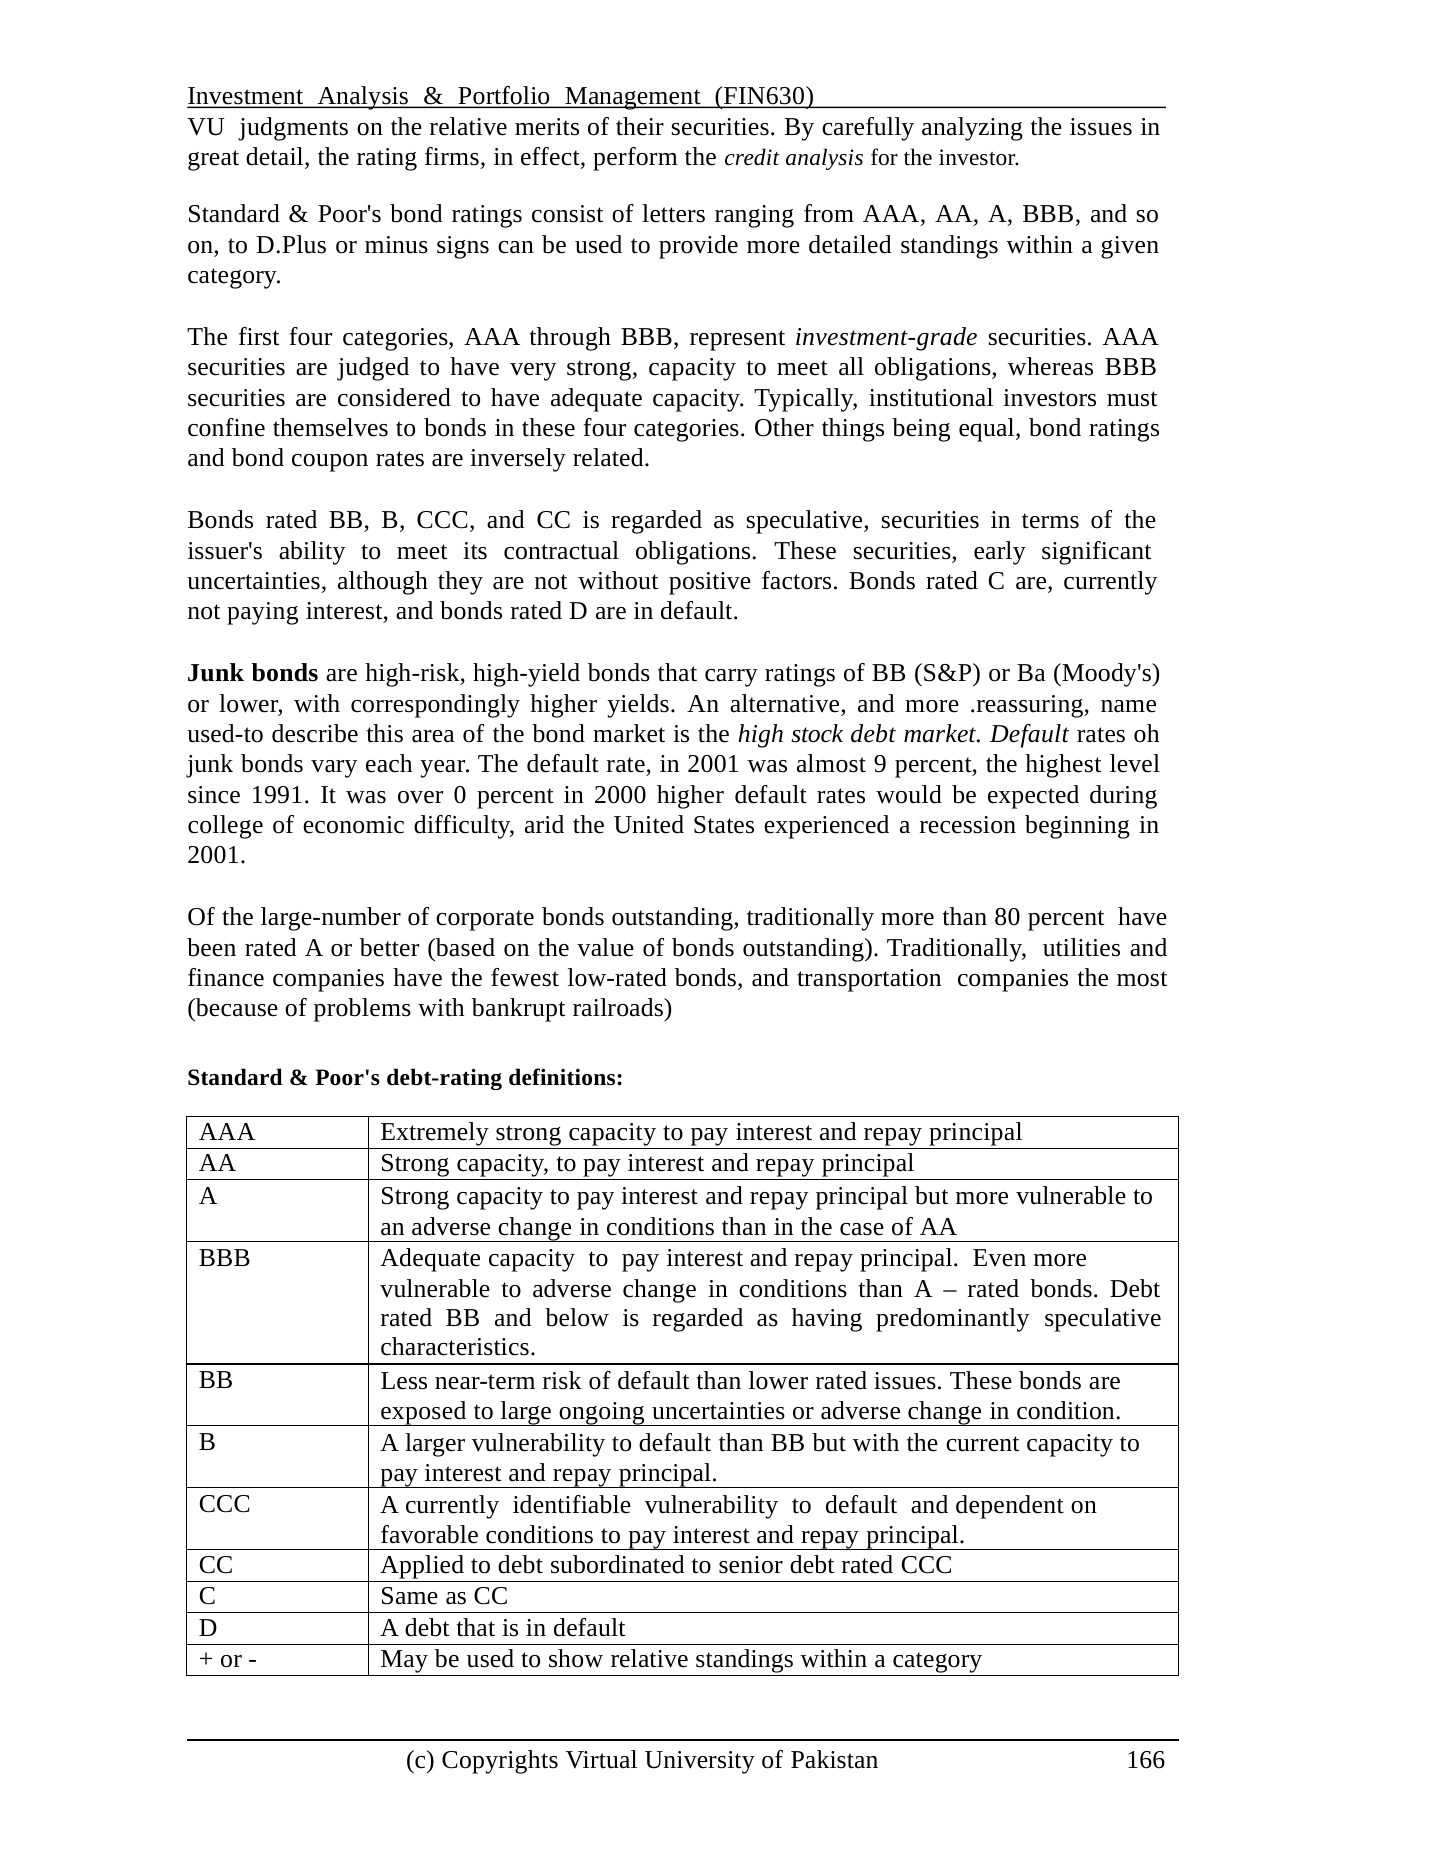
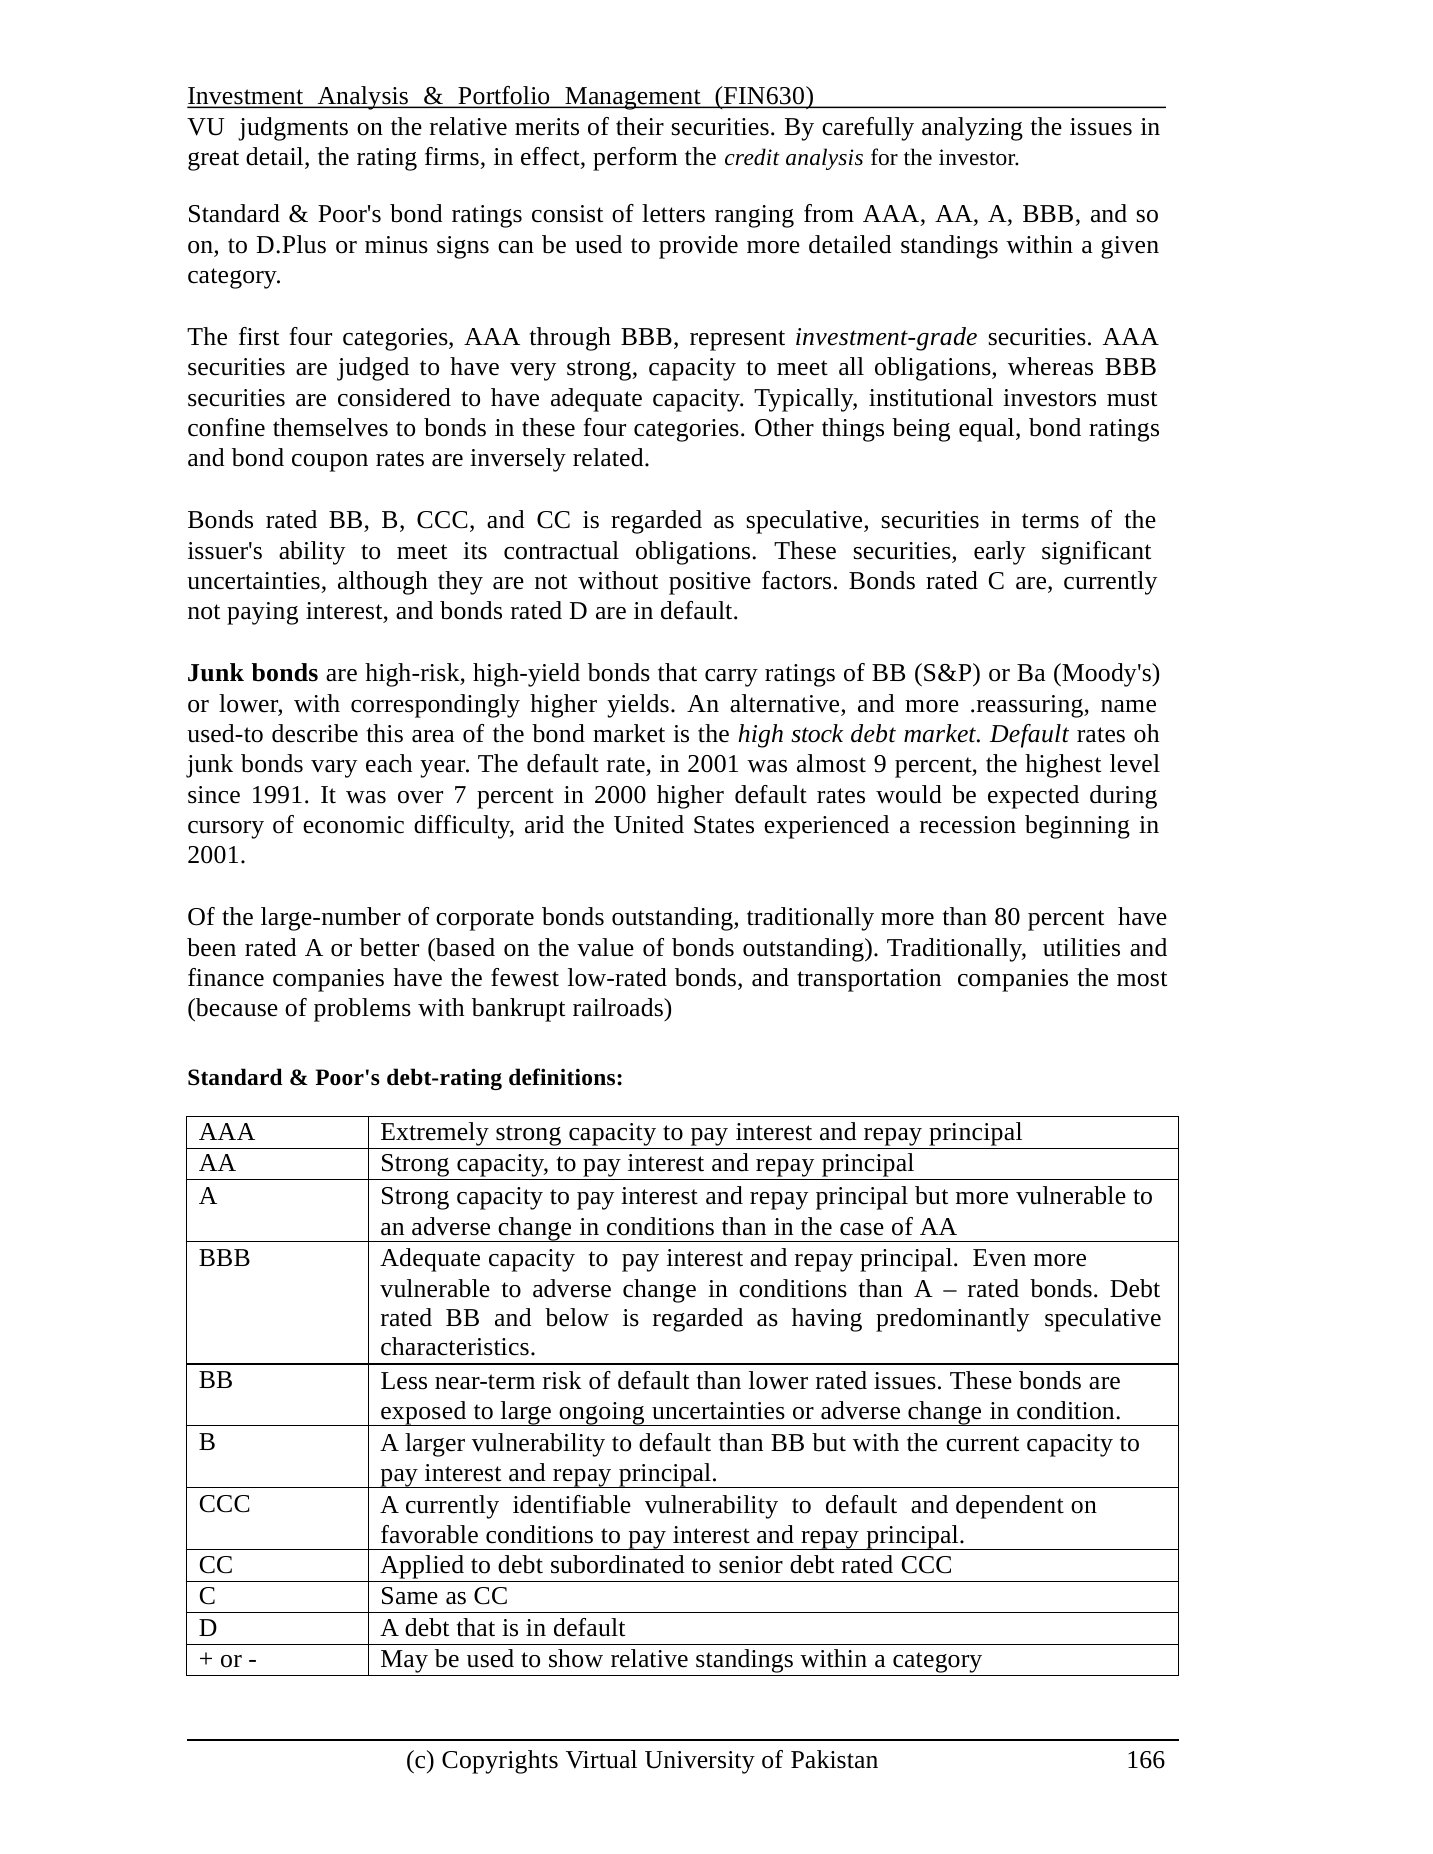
0: 0 -> 7 (460, 795)
college: college -> cursory (226, 825)
